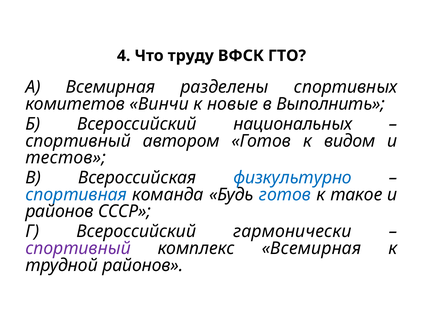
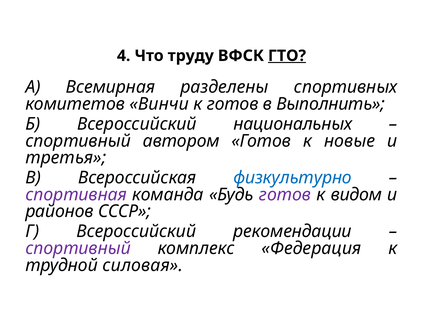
ГТО underline: none -> present (287, 56)
к новые: новые -> готов (233, 104)
видом: видом -> новые (350, 141)
тестов: тестов -> третья (66, 158)
спортивная colour: blue -> purple (76, 195)
готов colour: blue -> purple (285, 195)
такое: такое -> видом (356, 195)
гармонически: гармонически -> рекомендации (292, 232)
комплекс Всемирная: Всемирная -> Федерация (311, 249)
трудной районов: районов -> силовая (143, 265)
